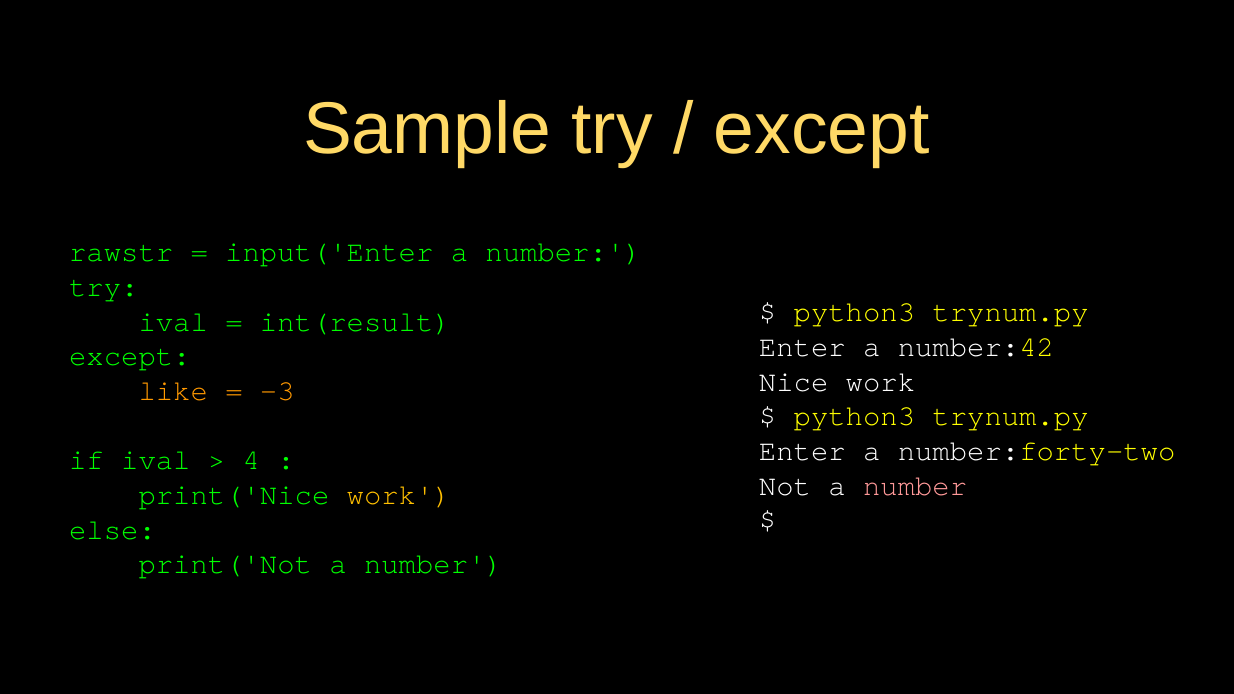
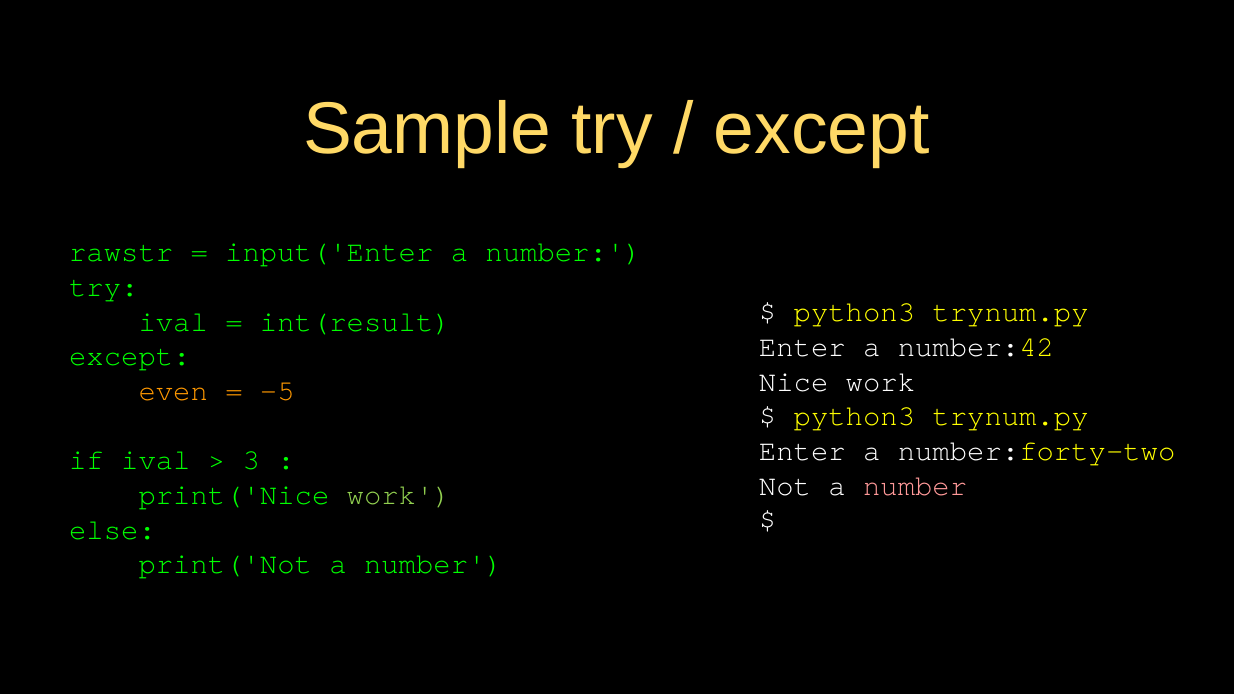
like: like -> even (173, 391)
-3: -3 -> -5 (277, 391)
4: 4 -> 3 (251, 460)
work colour: yellow -> light green (399, 495)
